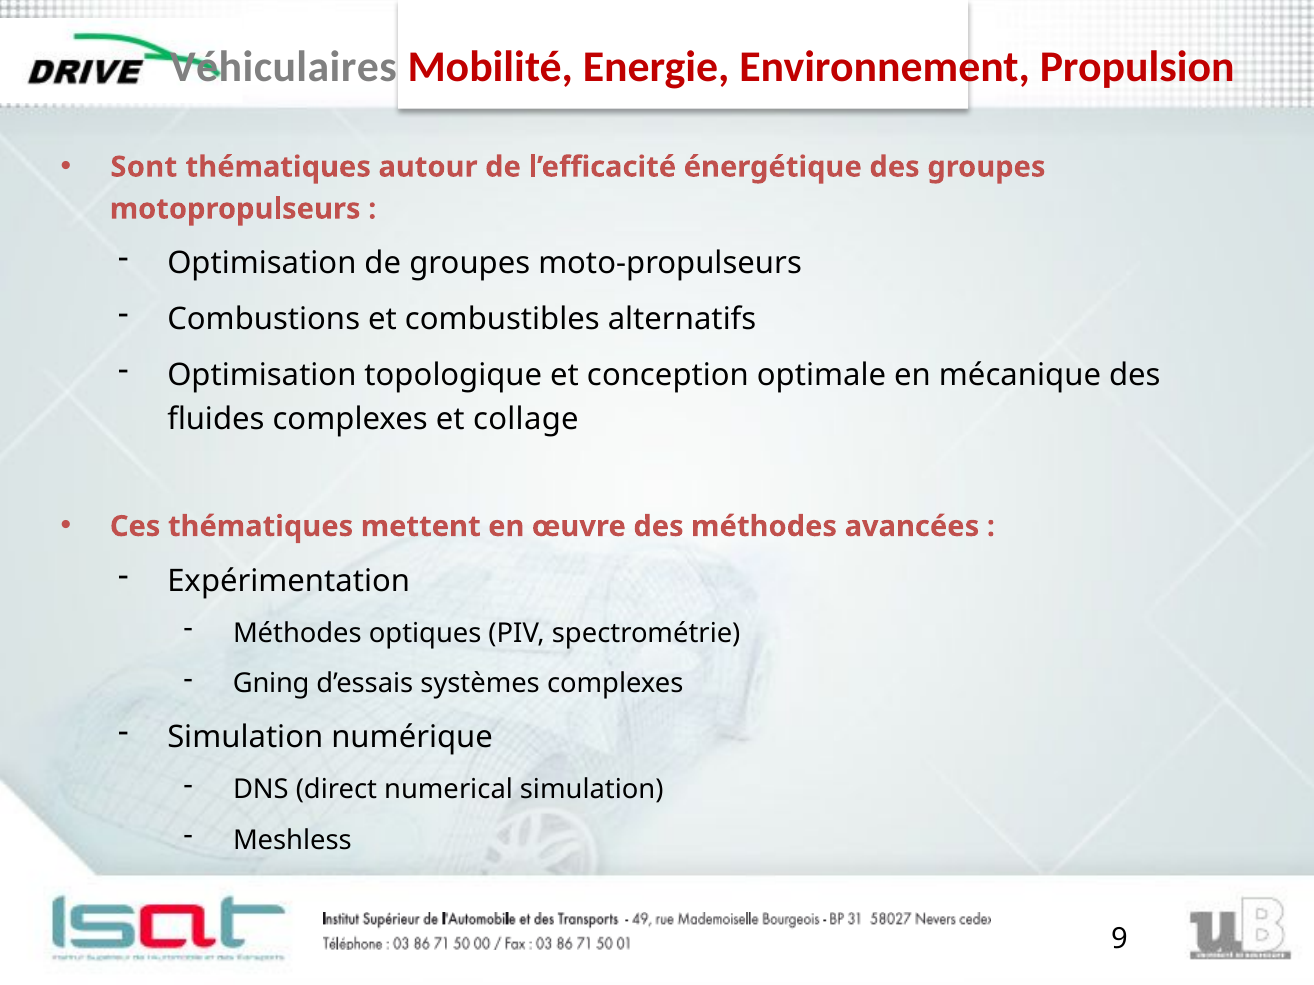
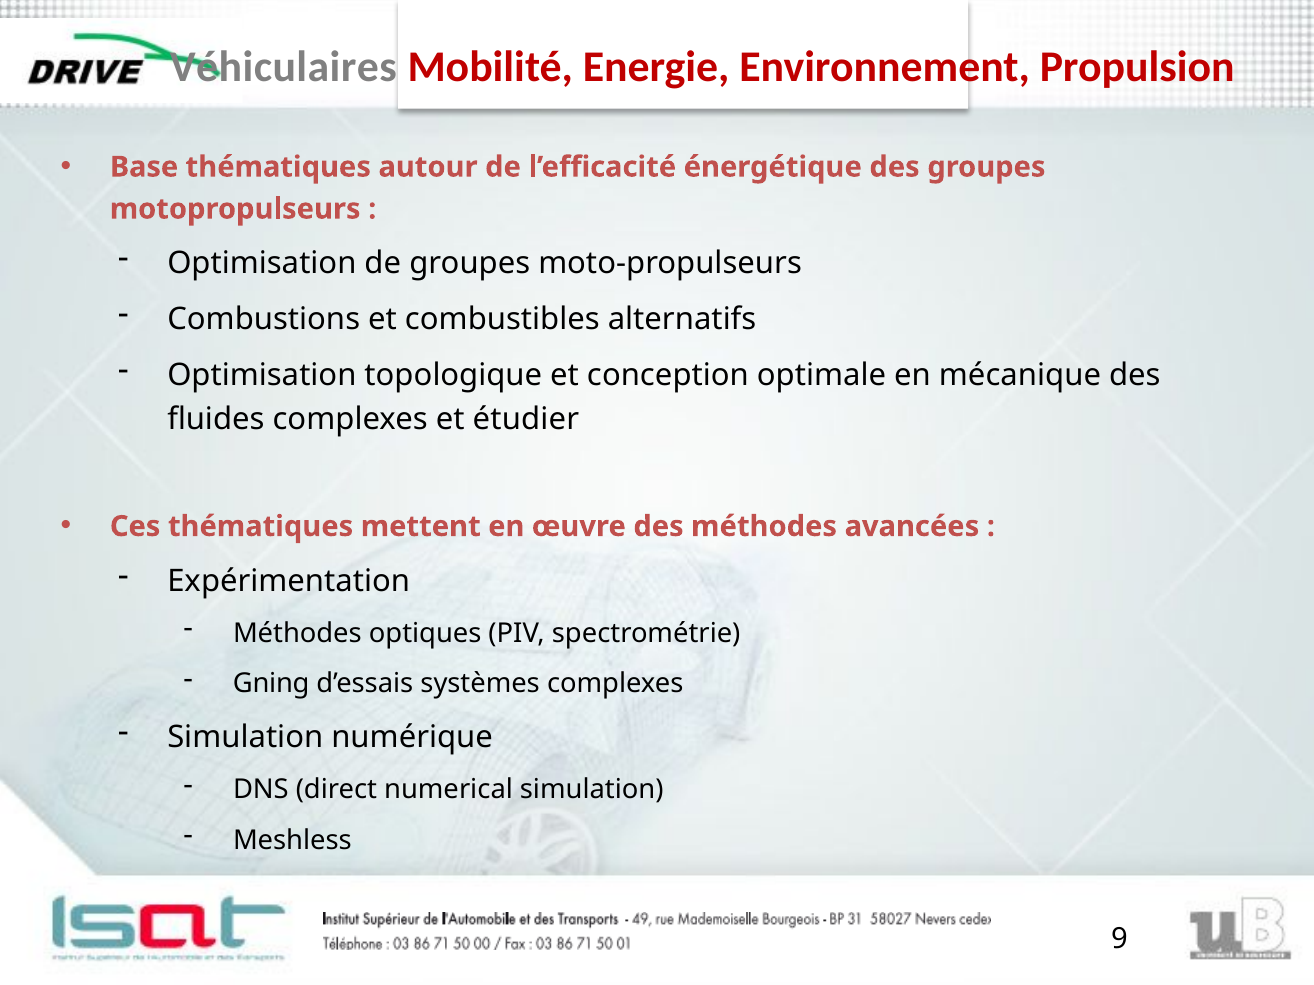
Sont: Sont -> Base (144, 167)
collage: collage -> étudier (526, 420)
